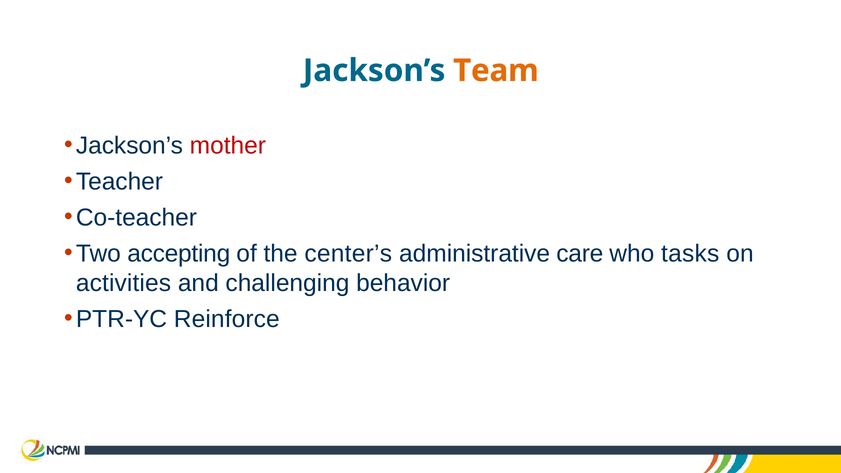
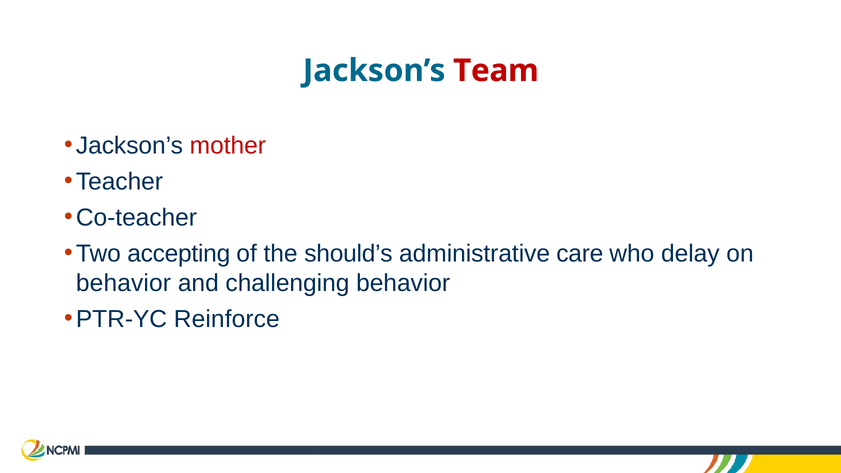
Team colour: orange -> red (496, 71)
center’s: center’s -> should’s (348, 254)
tasks: tasks -> delay (690, 254)
activities: activities -> behavior (123, 283)
